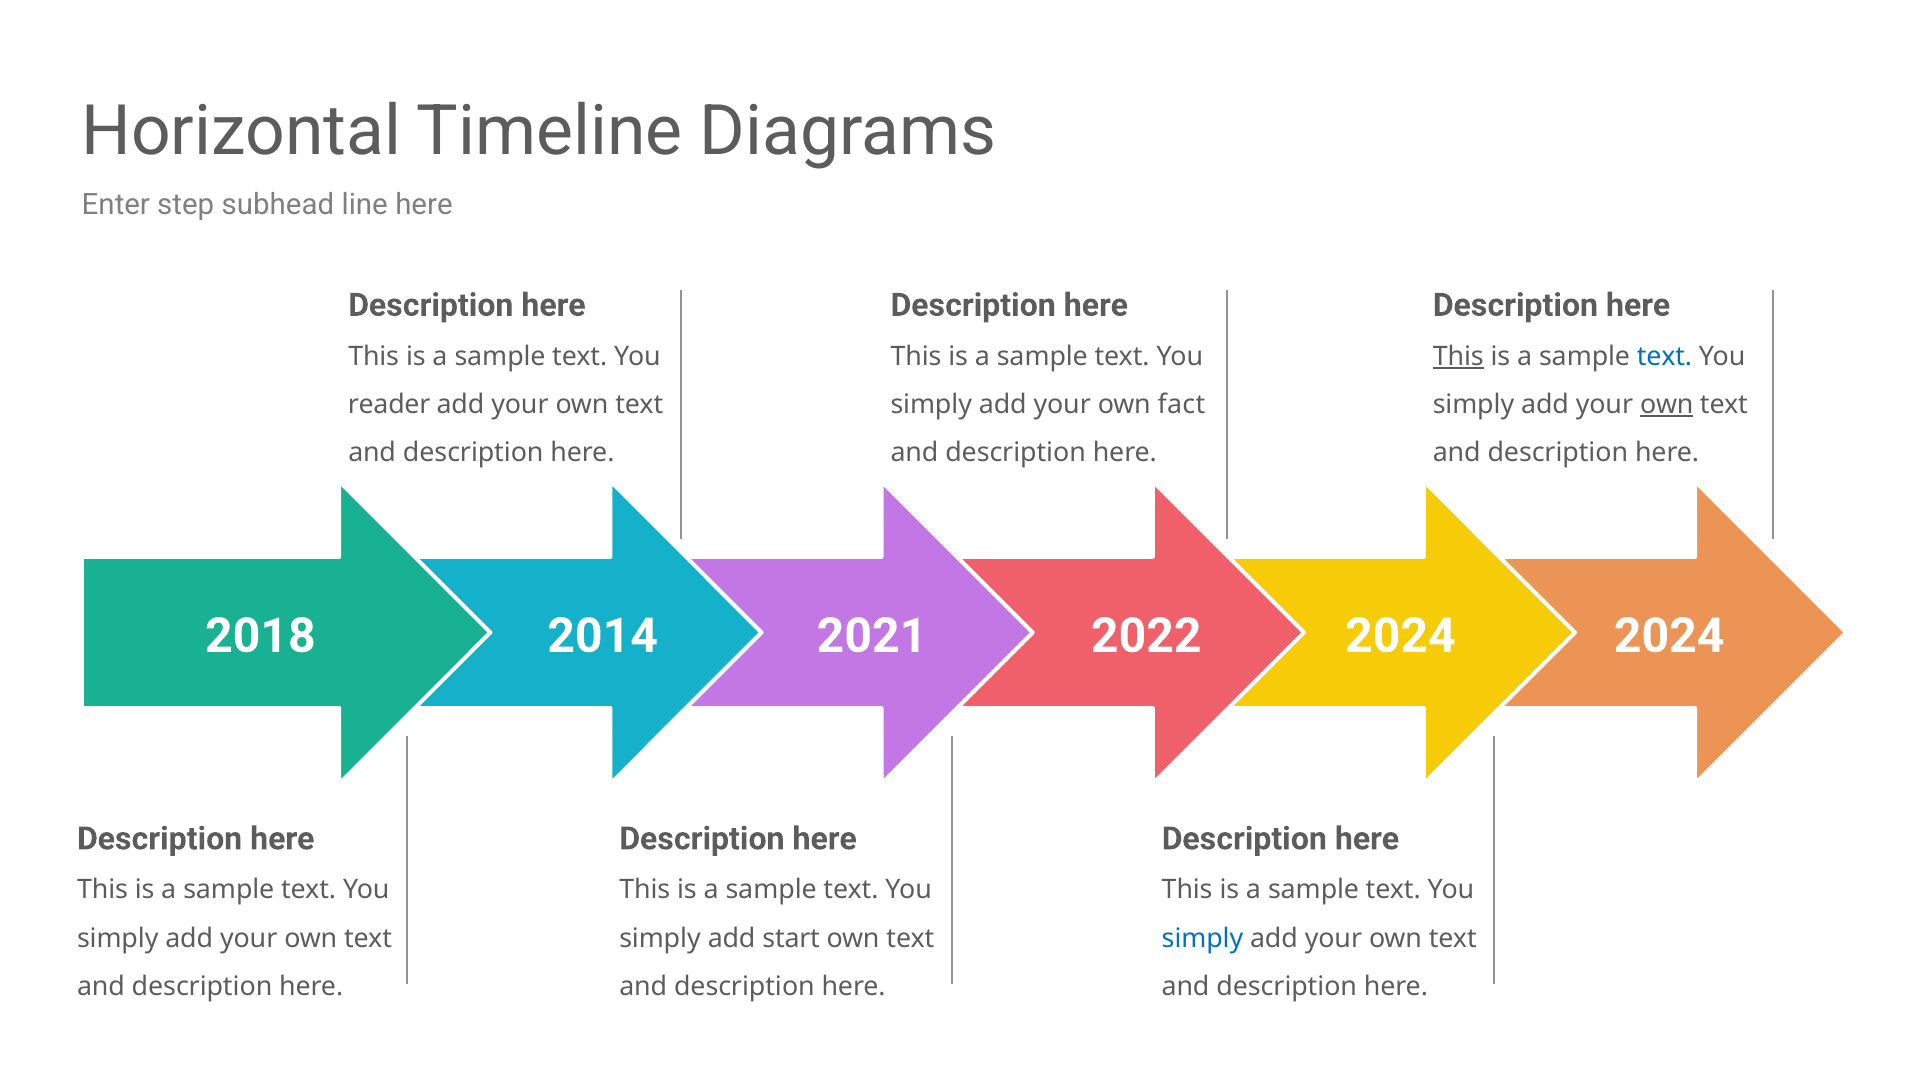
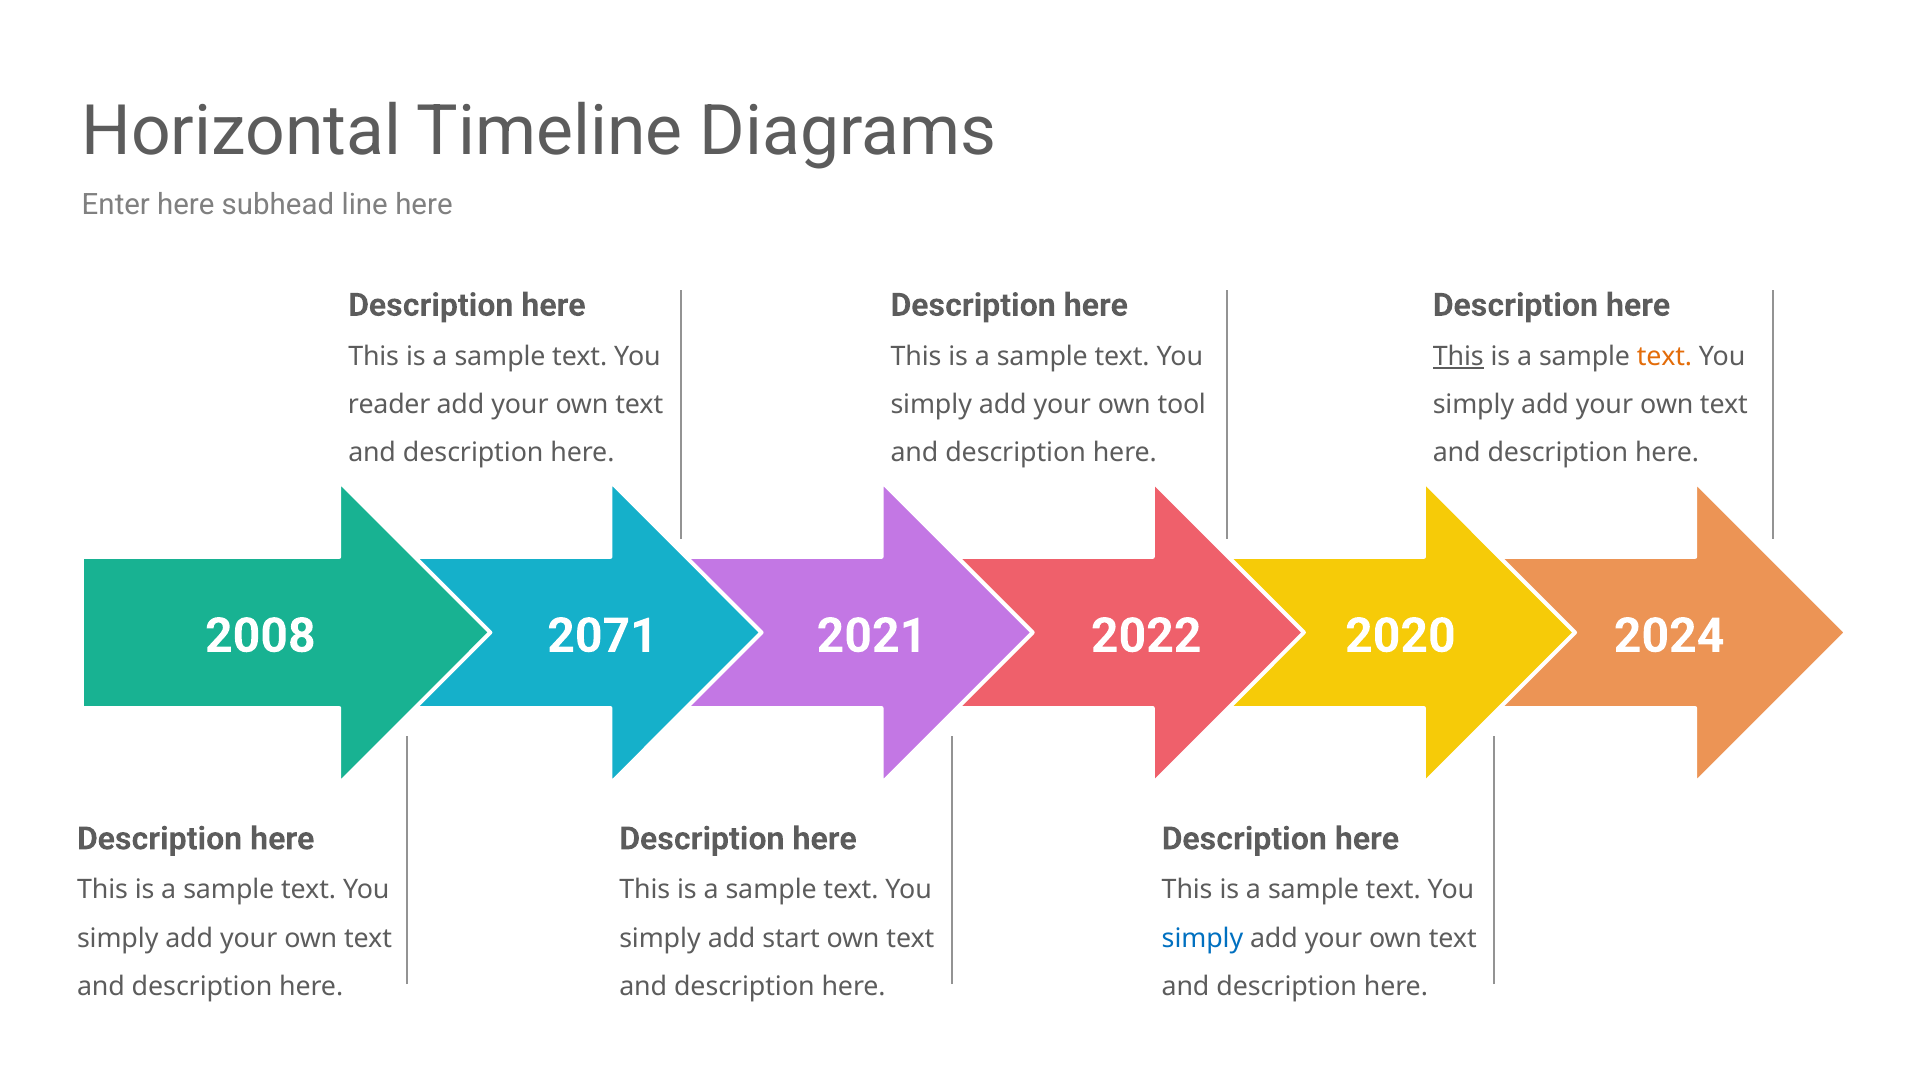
Enter step: step -> here (186, 204)
text colour: blue -> orange (1664, 356)
fact: fact -> tool (1182, 404)
own underline: present -> none (1667, 404)
2018: 2018 -> 2008 (260, 636)
2014: 2014 -> 2071 (603, 636)
2022 2024: 2024 -> 2020 (1400, 636)
